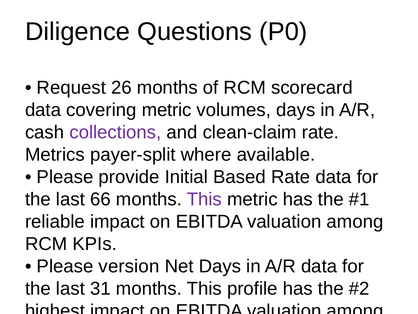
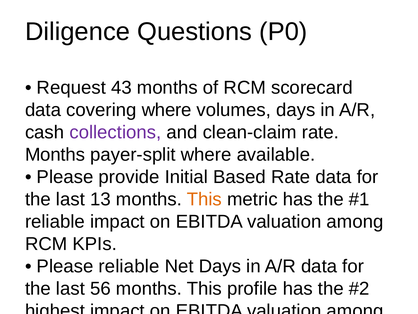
26: 26 -> 43 (121, 88)
covering metric: metric -> where (167, 110)
Metrics: Metrics -> Months (55, 155)
66: 66 -> 13 (100, 199)
This colour: purple -> orange (204, 199)
Please version: version -> reliable (129, 266)
31: 31 -> 56 (100, 288)
